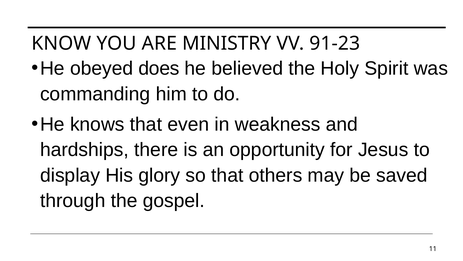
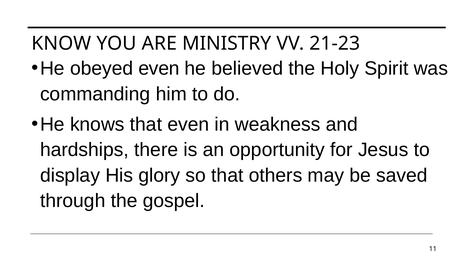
91-23: 91-23 -> 21-23 (335, 43)
obeyed does: does -> even (159, 68)
